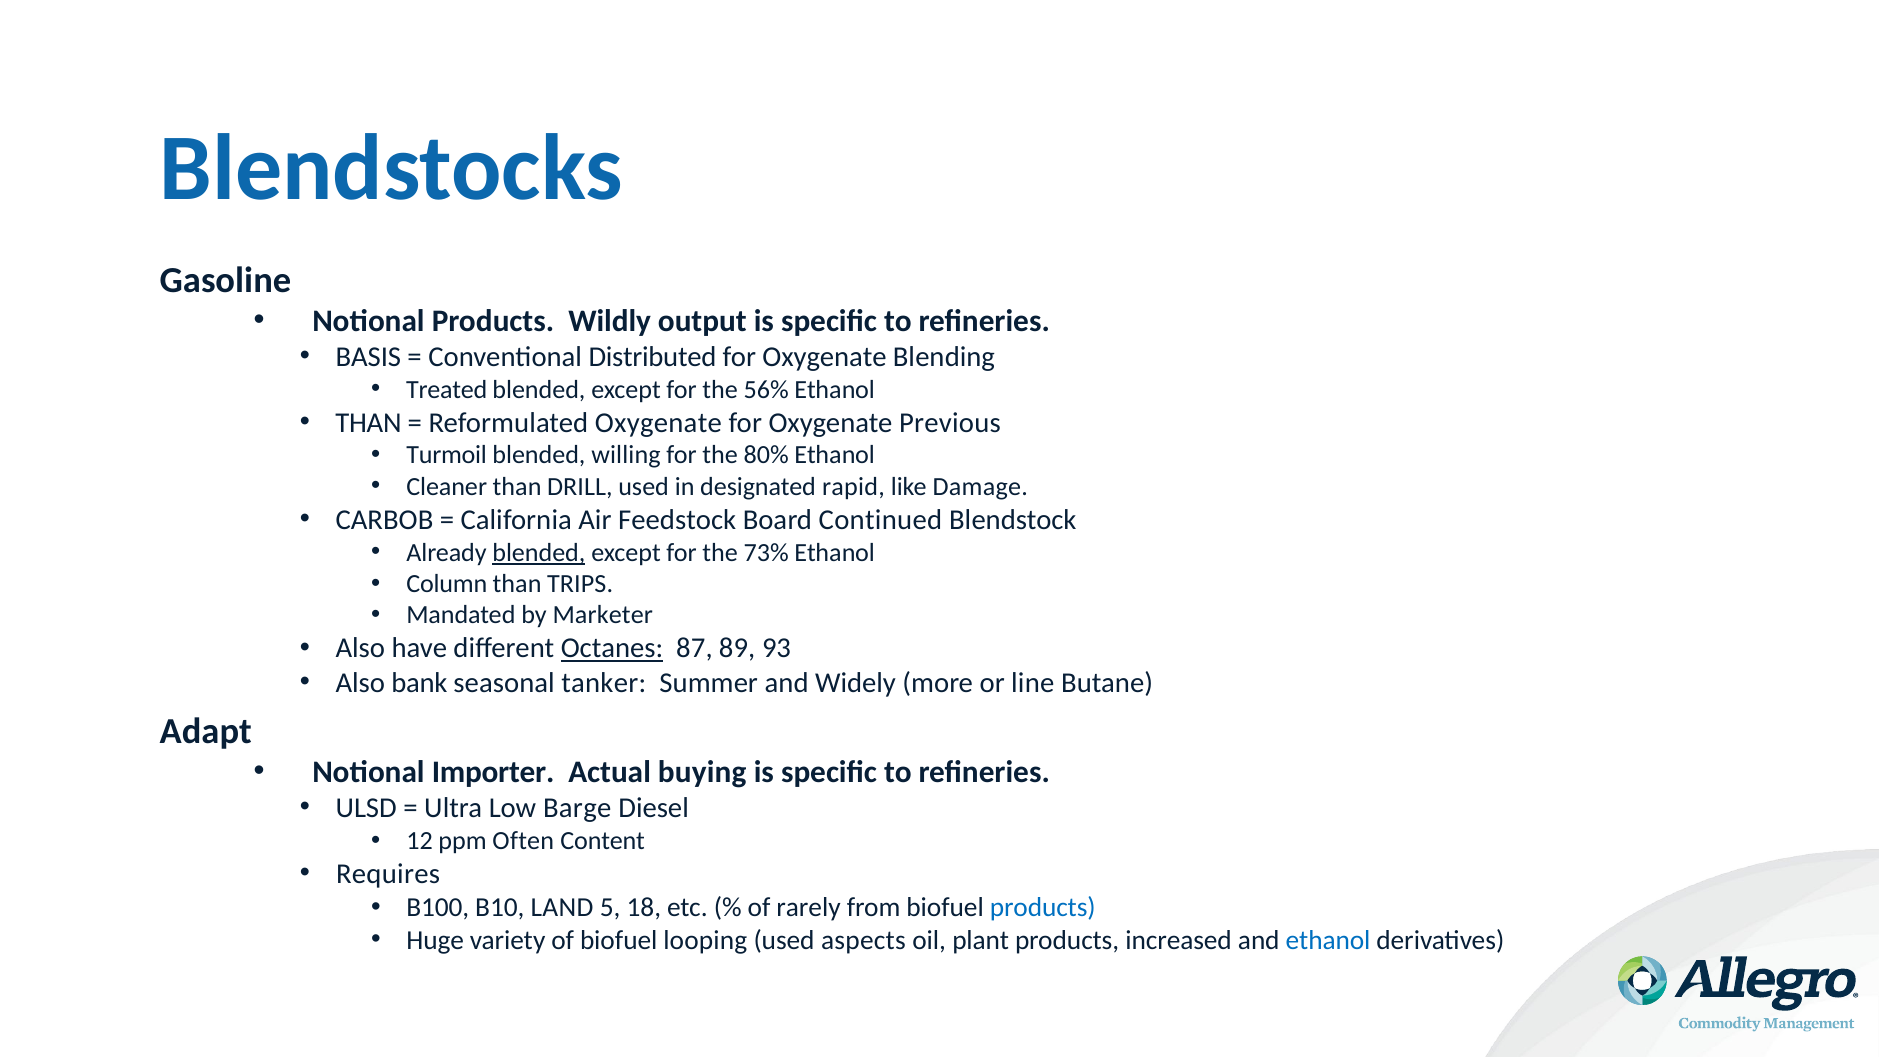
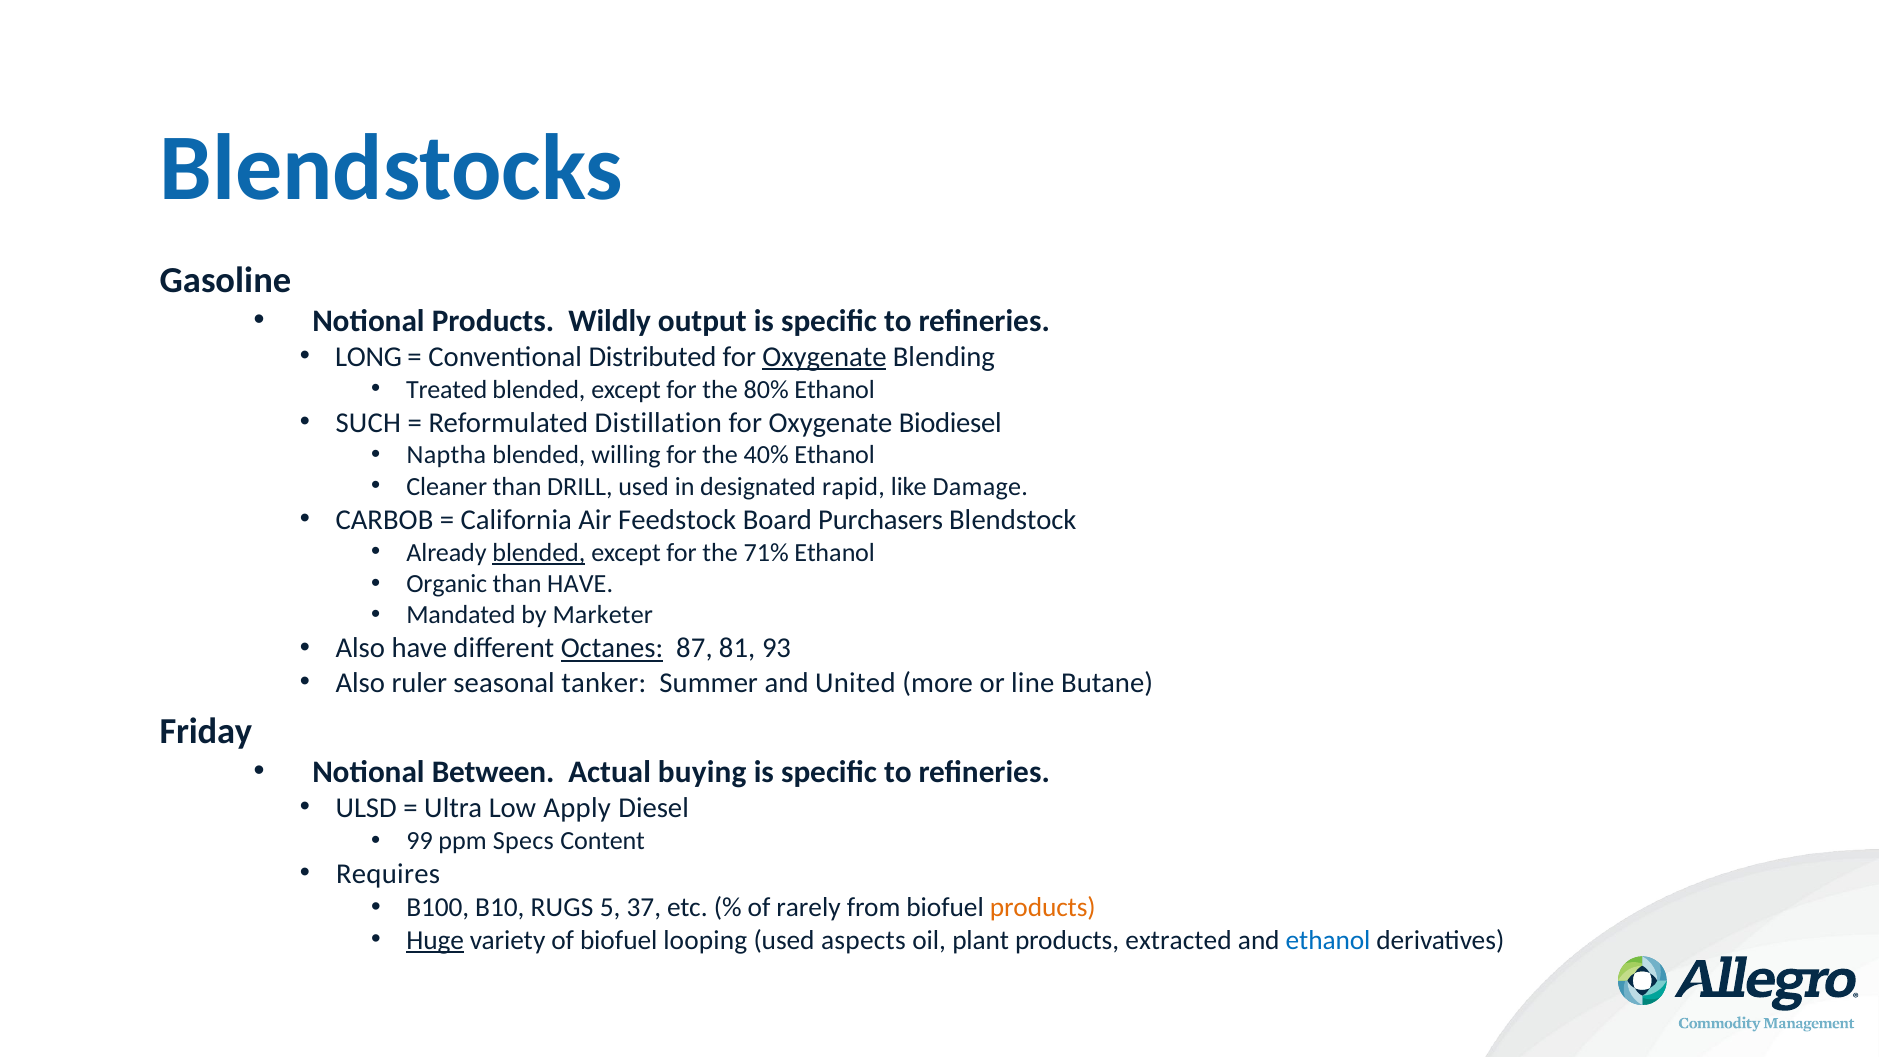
BASIS: BASIS -> LONG (368, 357)
Oxygenate underline: none -> present (824, 357)
56%: 56% -> 80% (766, 389)
THAN: THAN -> SUCH (368, 423)
Reformulated Oxygenate: Oxygenate -> Distillation (658, 423)
Previous: Previous -> Biodiesel (950, 423)
Turmoil: Turmoil -> Naptha (446, 455)
80%: 80% -> 40% (766, 455)
Continued: Continued -> Purchasers (881, 520)
73%: 73% -> 71% (766, 552)
Column: Column -> Organic (447, 584)
than TRIPS: TRIPS -> HAVE (580, 584)
89: 89 -> 81 (737, 648)
bank: bank -> ruler (419, 683)
Widely: Widely -> United (855, 683)
Adapt: Adapt -> Friday (206, 732)
Importer: Importer -> Between (493, 772)
Barge: Barge -> Apply (577, 808)
12: 12 -> 99 (420, 841)
Often: Often -> Specs (523, 841)
LAND: LAND -> RUGS (562, 908)
18: 18 -> 37 (644, 908)
products colour: blue -> orange (1043, 908)
Huge underline: none -> present (435, 940)
increased: increased -> extracted (1179, 940)
